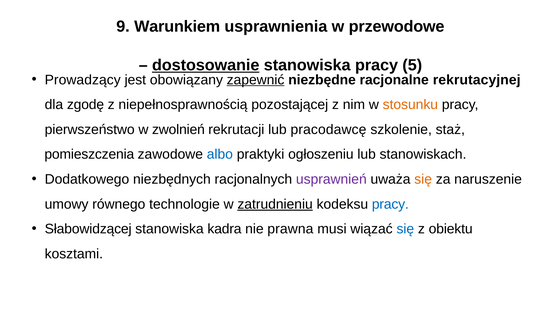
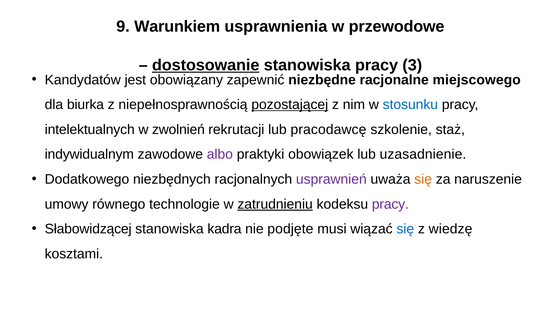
5: 5 -> 3 (412, 65)
Prowadzący: Prowadzący -> Kandydatów (83, 80)
zapewnić underline: present -> none (256, 80)
rekrutacyjnej: rekrutacyjnej -> miejscowego (477, 80)
zgodę: zgodę -> biurka (85, 105)
pozostającej underline: none -> present (290, 105)
stosunku colour: orange -> blue (410, 105)
pierwszeństwo: pierwszeństwo -> intelektualnych (90, 130)
pomieszczenia: pomieszczenia -> indywidualnym (89, 154)
albo colour: blue -> purple (220, 154)
ogłoszeniu: ogłoszeniu -> obowiązek (321, 154)
stanowiskach: stanowiskach -> uzasadnienie (423, 154)
pracy colour: blue -> purple (390, 204)
prawna: prawna -> podjęte (290, 229)
obiektu: obiektu -> wiedzę (451, 229)
